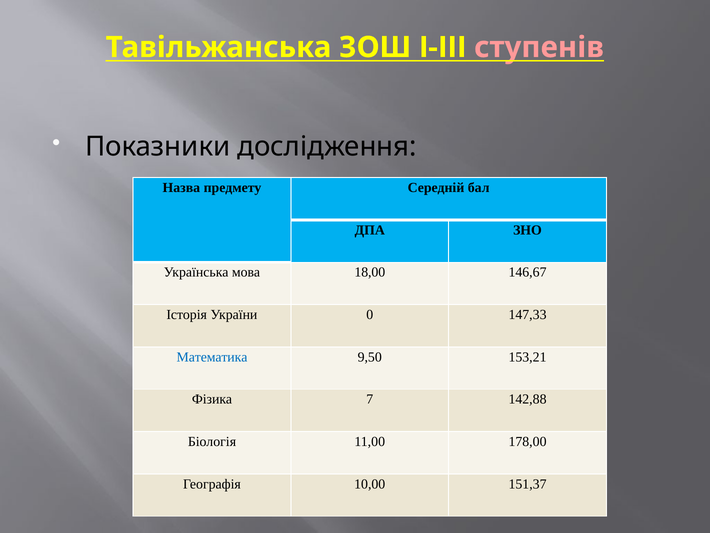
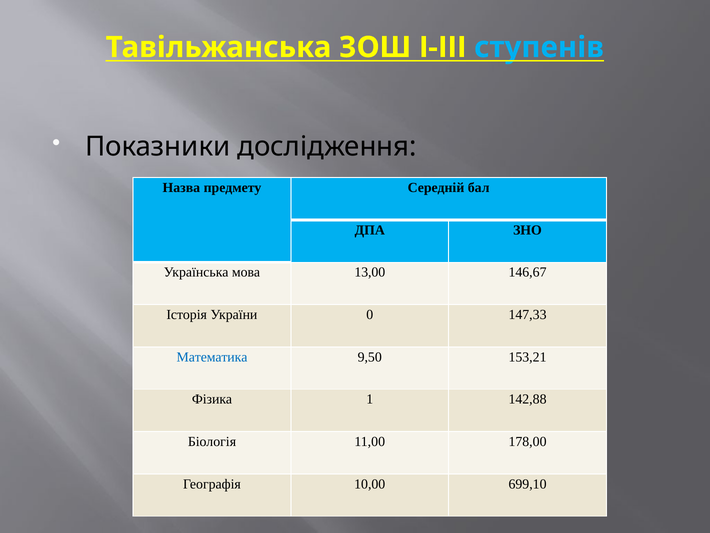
ступенів colour: pink -> light blue (539, 47)
18,00: 18,00 -> 13,00 (370, 272)
7: 7 -> 1 (370, 399)
151,37: 151,37 -> 699,10 (528, 484)
